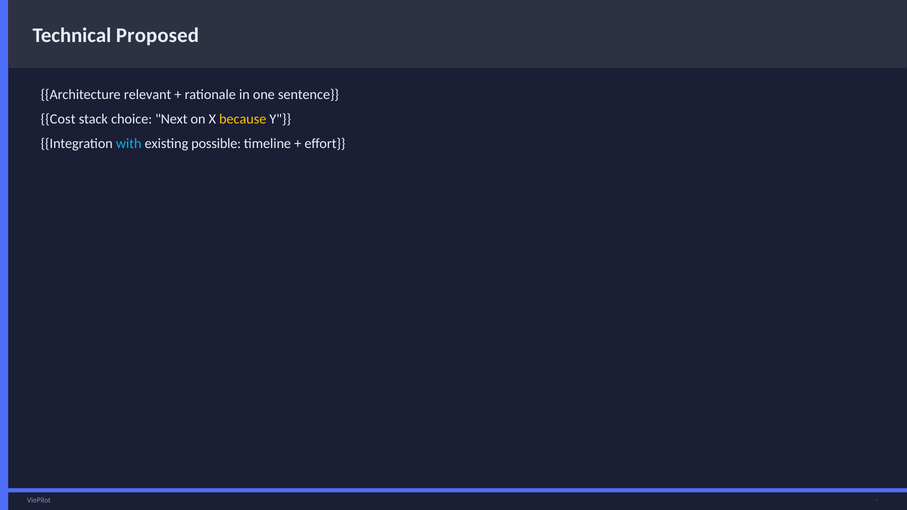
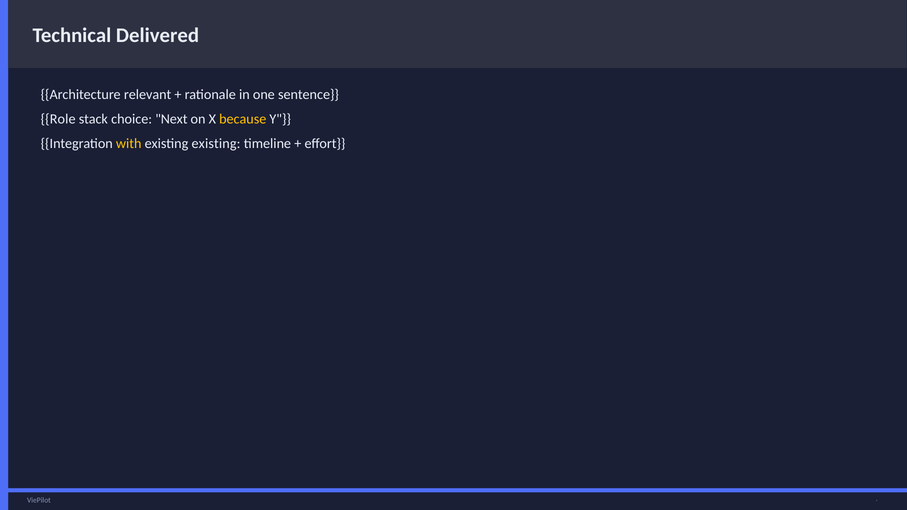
Proposed: Proposed -> Delivered (158, 35)
Cost: Cost -> Role (58, 119)
with colour: light blue -> yellow (129, 144)
existing possible: possible -> existing (216, 144)
